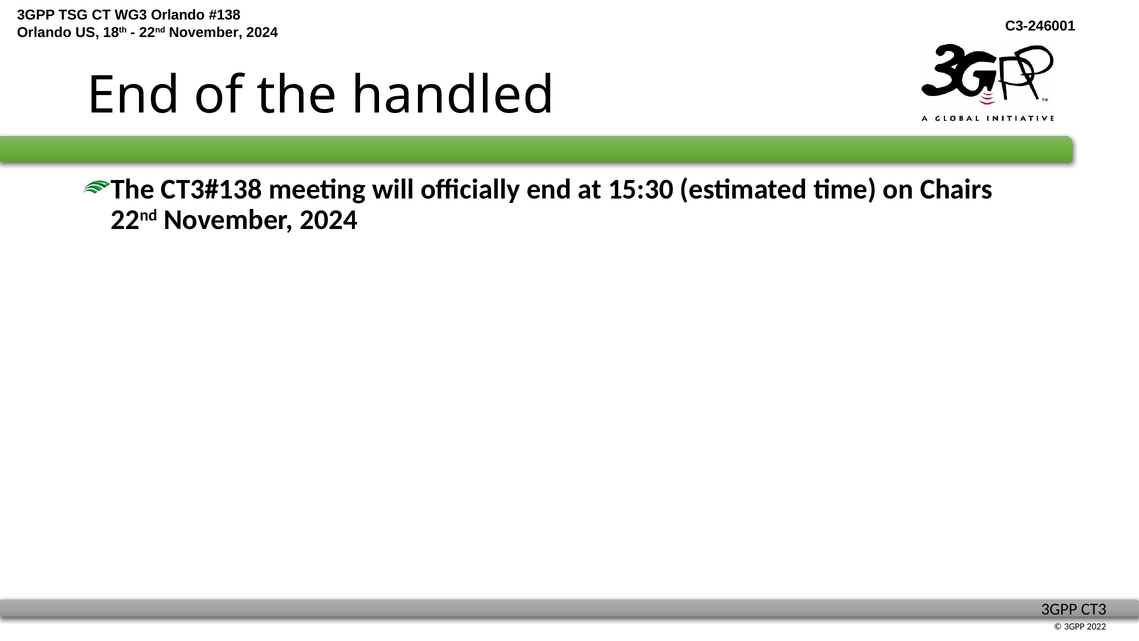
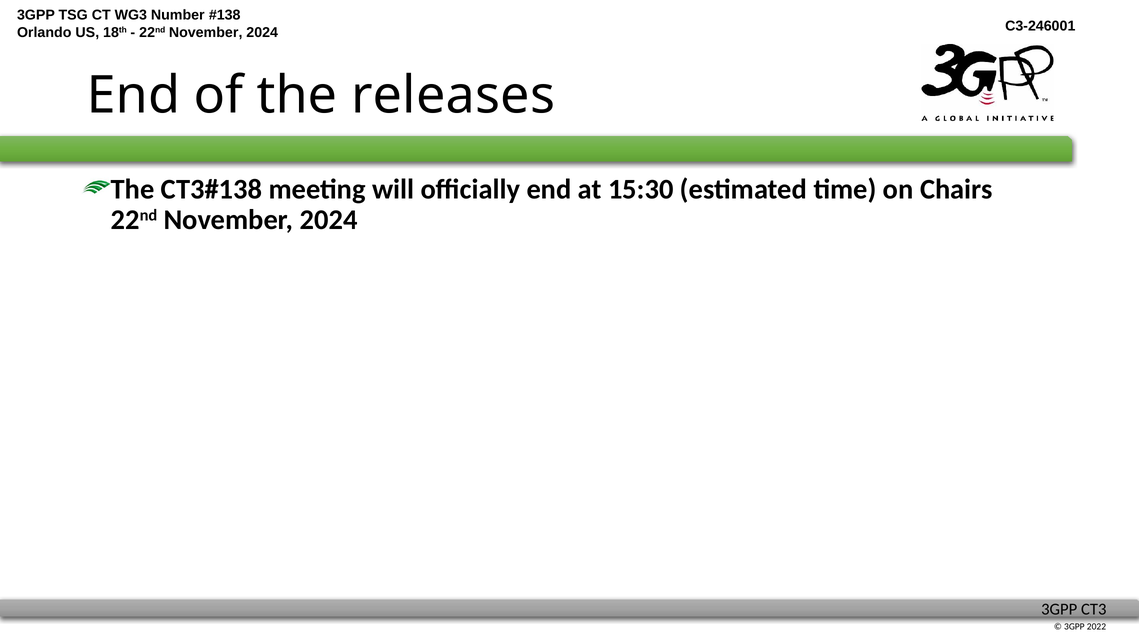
Orlando: Orlando -> Number (178, 15)
handled: handled -> releases (453, 96)
